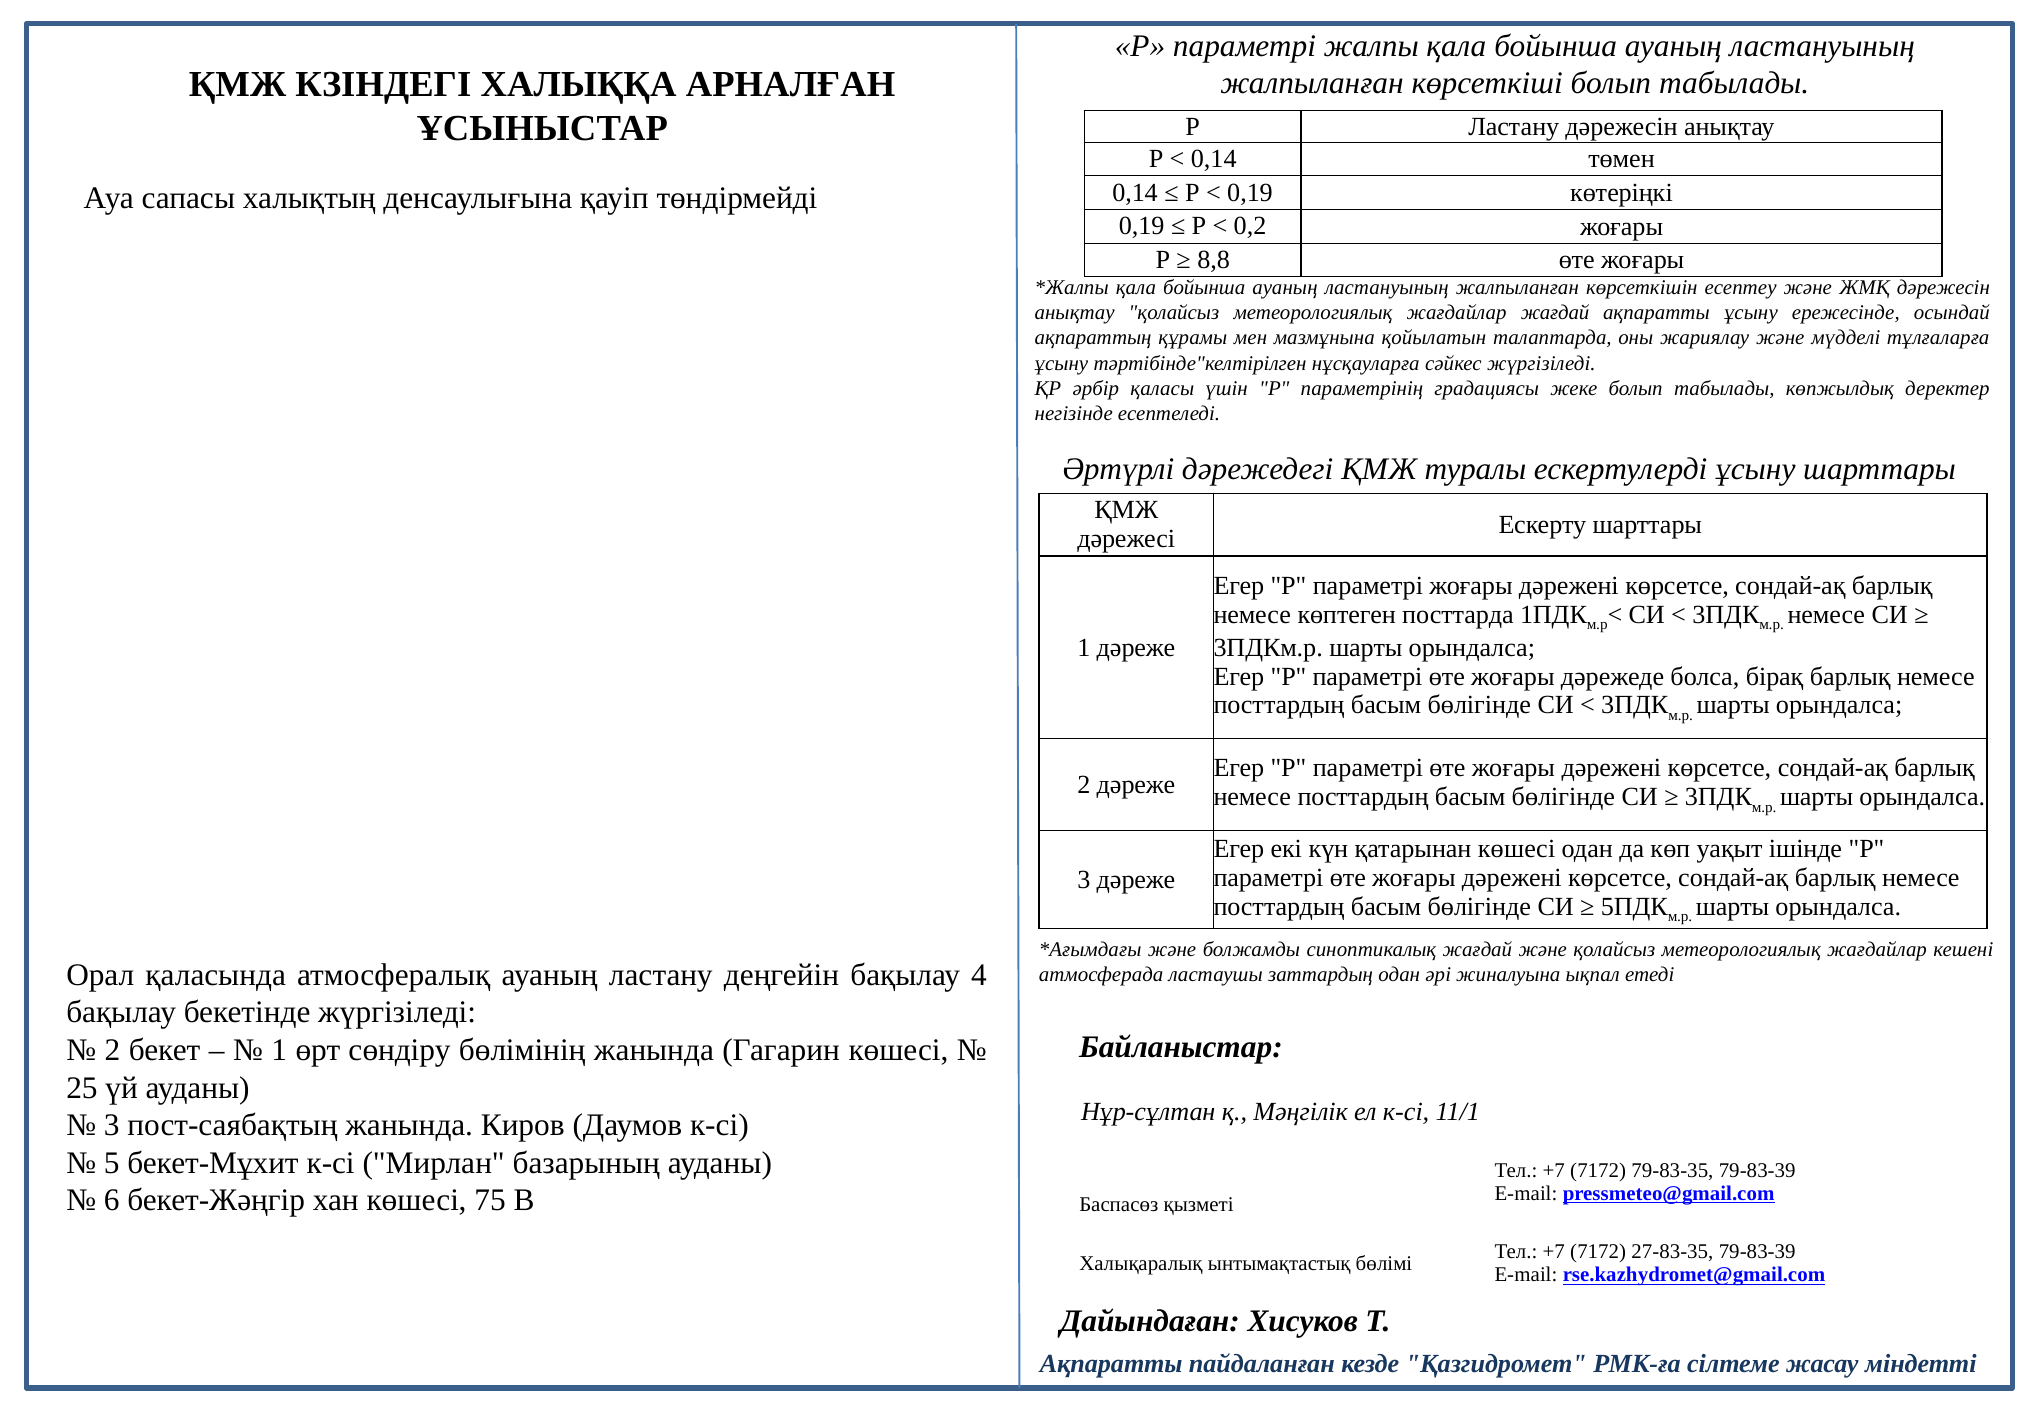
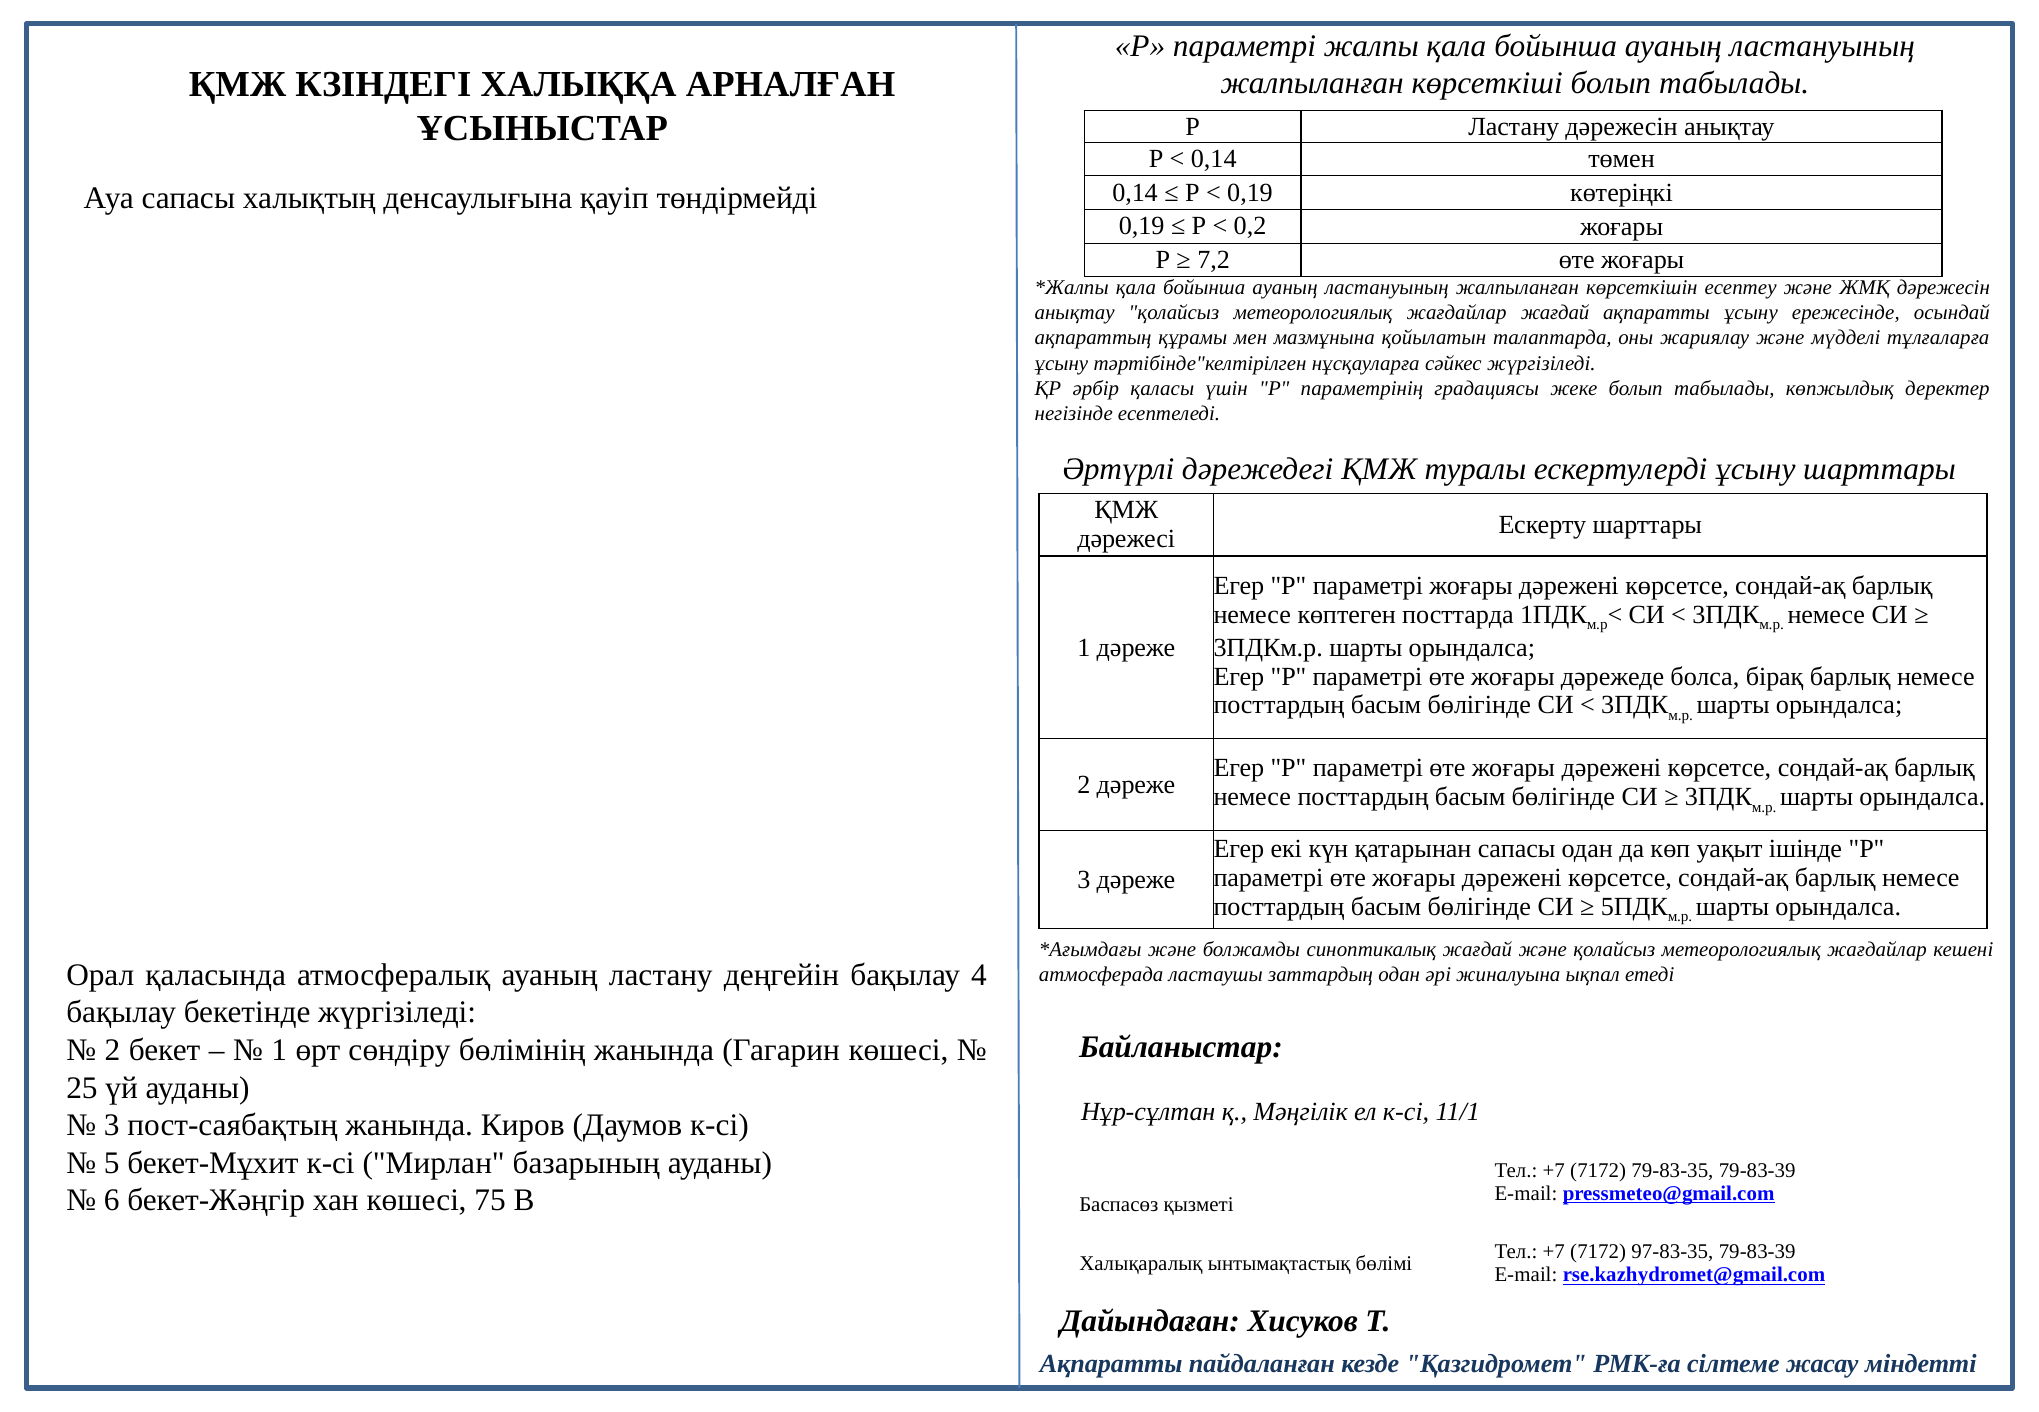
8,8: 8,8 -> 7,2 (1214, 260)
қатарынан көшесі: көшесі -> сапасы (1517, 849)
27-83-35: 27-83-35 -> 97-83-35 (1672, 1251)
